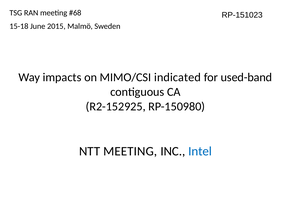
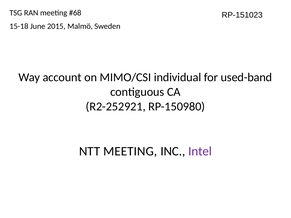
impacts: impacts -> account (62, 77)
indicated: indicated -> individual (178, 77)
R2-152925: R2-152925 -> R2-252921 (116, 107)
Intel colour: blue -> purple (200, 151)
